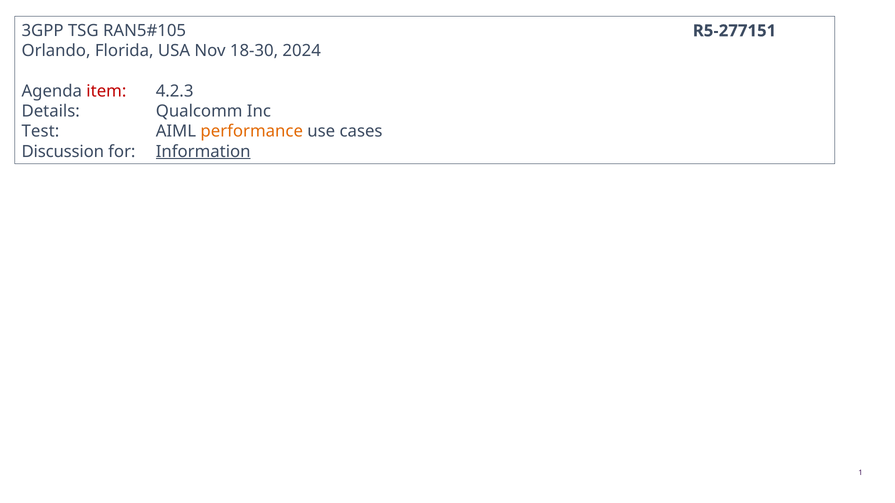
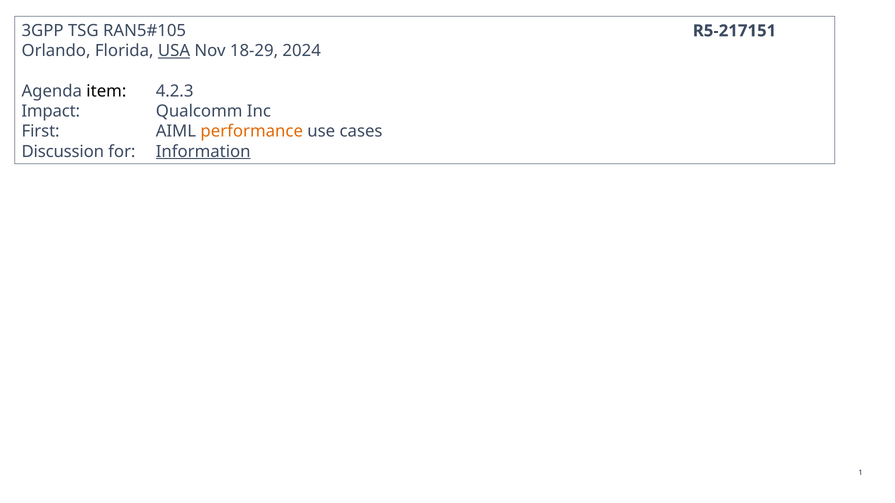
R5-277151: R5-277151 -> R5-217151 (735, 31)
USA underline: none -> present (174, 51)
18-30: 18-30 -> 18-29 (254, 51)
item colour: red -> black (106, 91)
Details: Details -> Impact (51, 111)
Test: Test -> First (41, 132)
